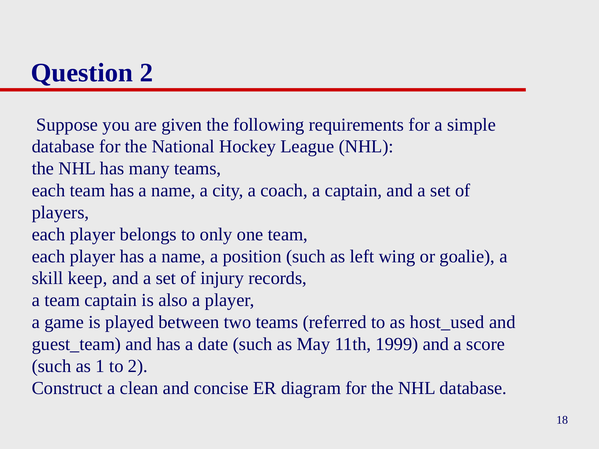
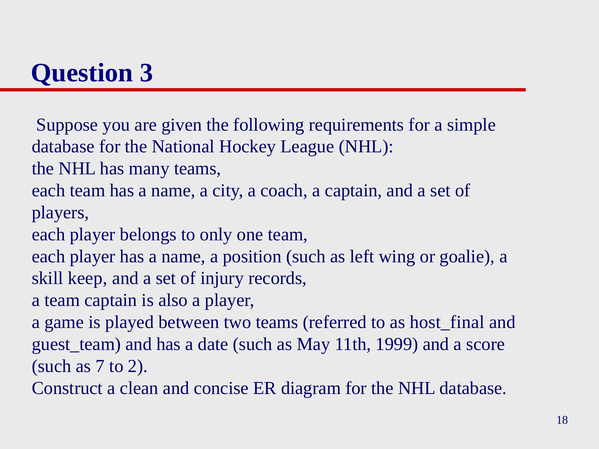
Question 2: 2 -> 3 (146, 73)
host_used: host_used -> host_final (447, 322)
1: 1 -> 7 (100, 366)
